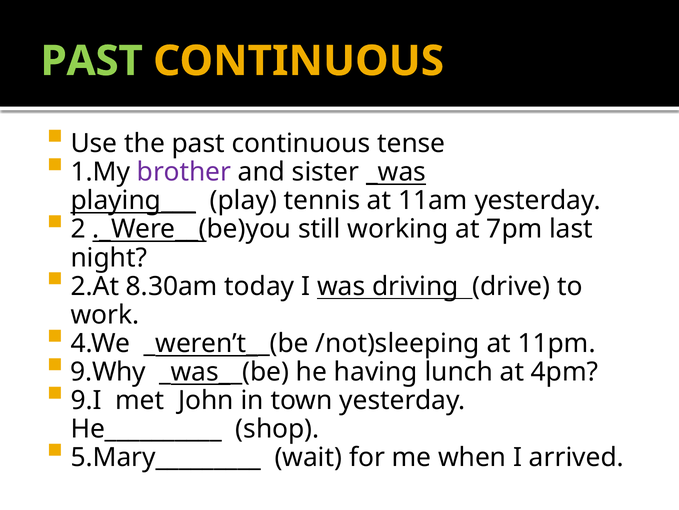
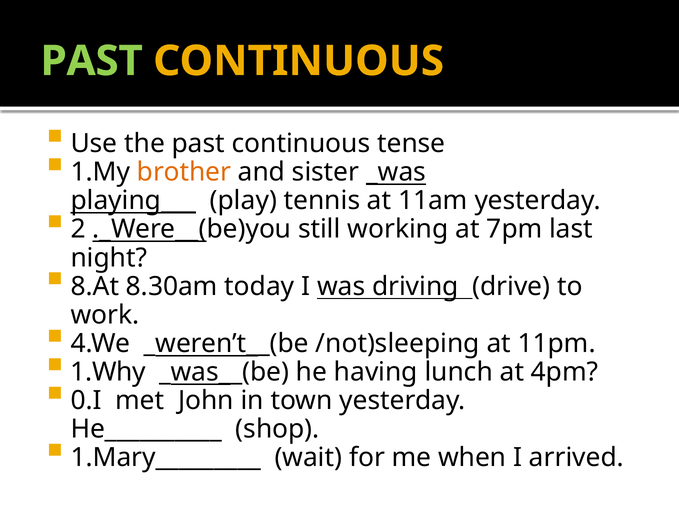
brother colour: purple -> orange (184, 172)
2.At: 2.At -> 8.At (95, 286)
9.Why: 9.Why -> 1.Why (108, 371)
9.I: 9.I -> 0.I (86, 400)
5.Mary_________: 5.Mary_________ -> 1.Mary_________ (166, 457)
